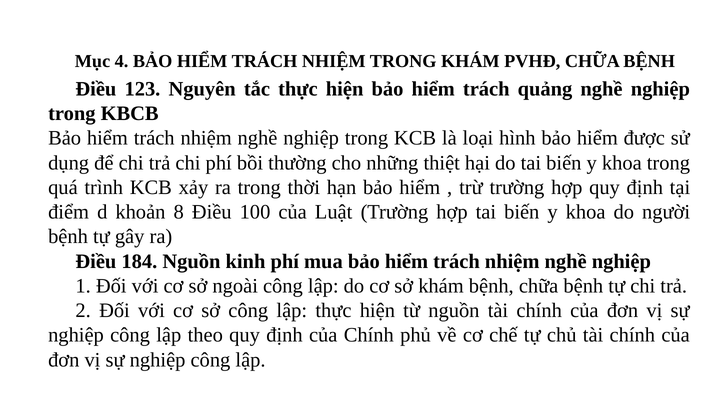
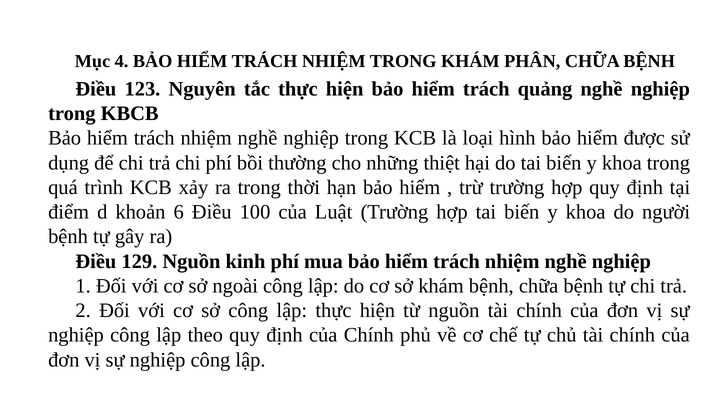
PVHĐ: PVHĐ -> PHÂN (532, 61)
8: 8 -> 6 (179, 212)
184: 184 -> 129 (139, 261)
